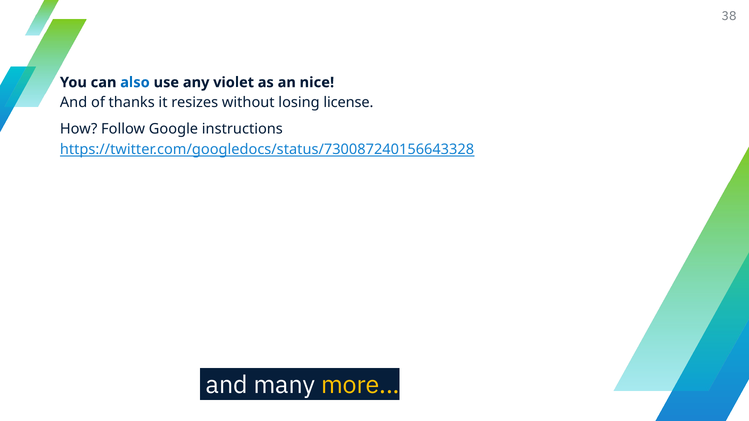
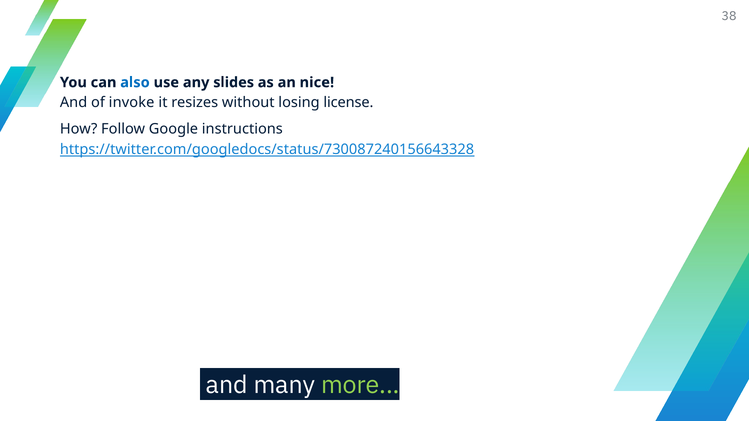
violet: violet -> slides (234, 83)
thanks: thanks -> invoke (132, 103)
more colour: yellow -> light green (360, 385)
